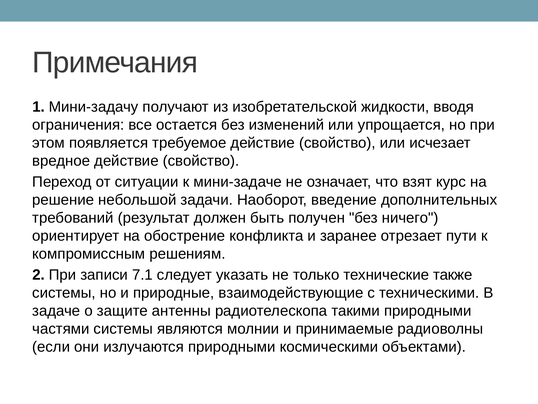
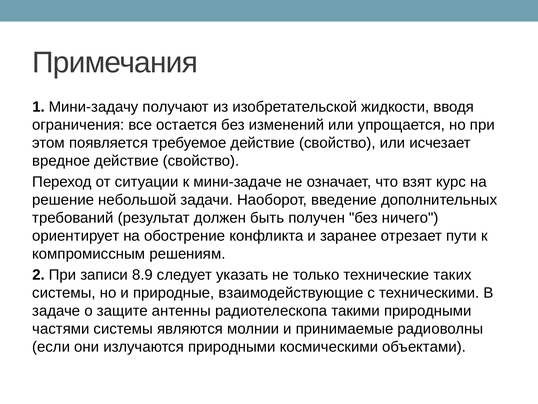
7.1: 7.1 -> 8.9 (142, 275)
также: также -> таких (453, 275)
